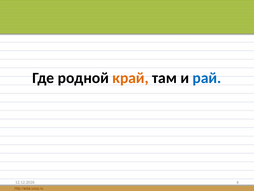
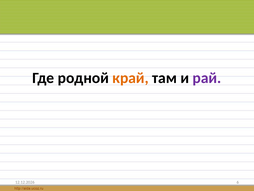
рай colour: blue -> purple (207, 78)
